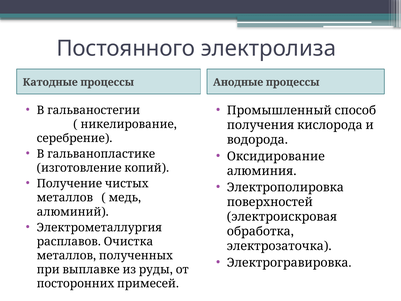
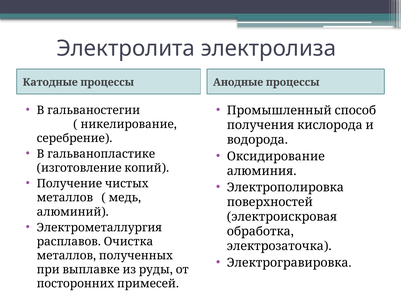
Постоянного: Постоянного -> Электролита (126, 49)
